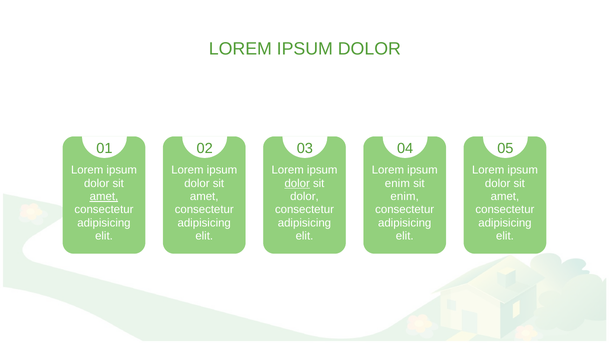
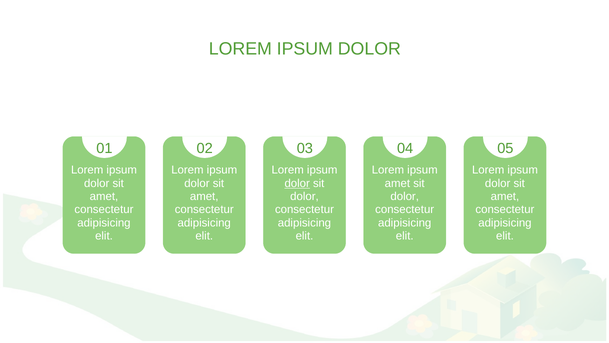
enim: enim -> amet (397, 183)
amet underline: present -> none (104, 196)
enim: enim -> dolor (405, 196)
